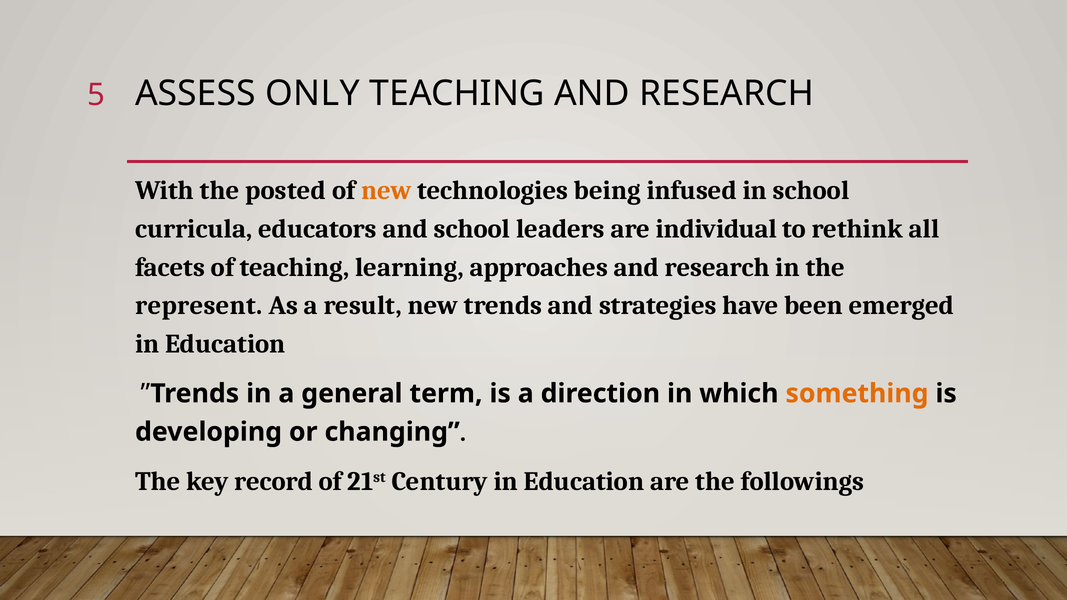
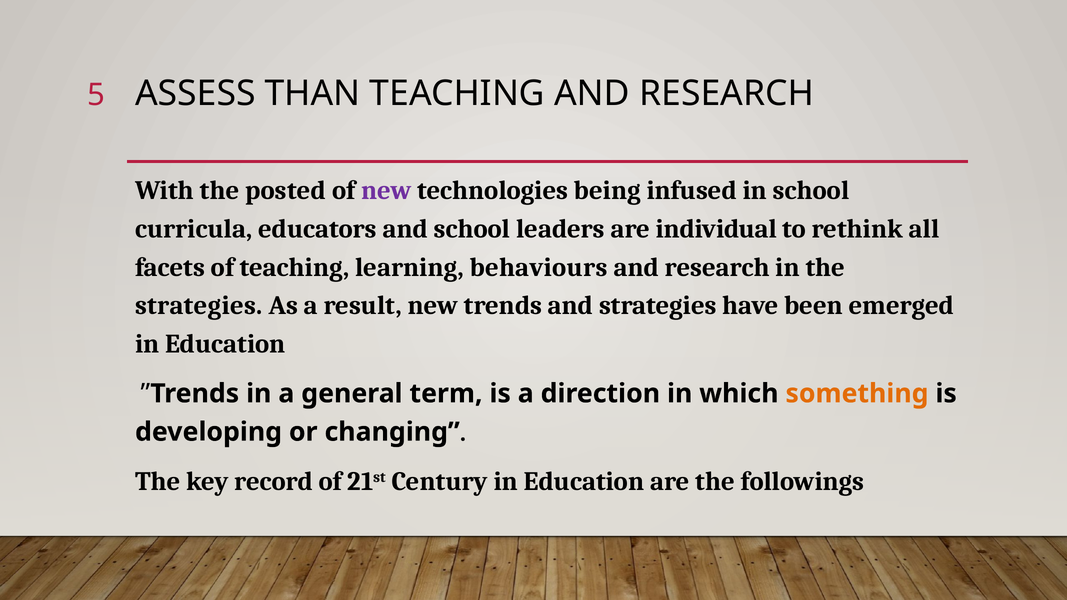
ONLY: ONLY -> THAN (313, 93)
new colour: orange -> purple (386, 190)
approaches: approaches -> behaviours (539, 267)
represent: represent -> strategies (199, 306)
